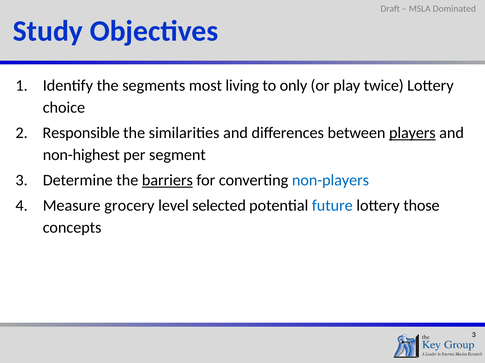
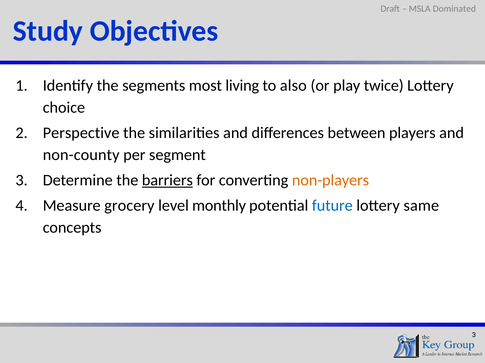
only: only -> also (293, 86)
Responsible: Responsible -> Perspective (81, 133)
players underline: present -> none (412, 133)
non-highest: non-highest -> non-county (81, 155)
non-players colour: blue -> orange (330, 181)
selected: selected -> monthly (219, 206)
those: those -> same (421, 206)
